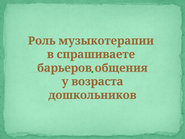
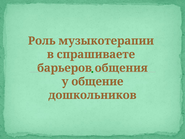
возраста: возраста -> общение (97, 81)
